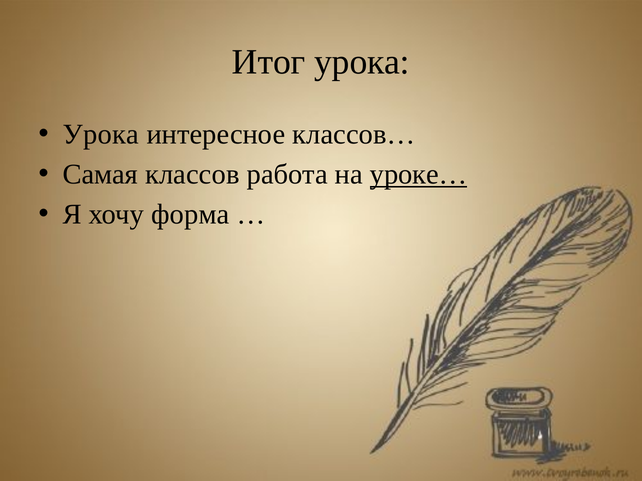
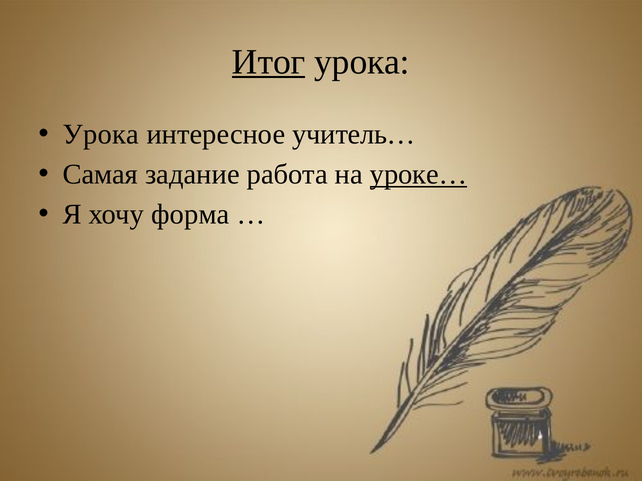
Итог underline: none -> present (269, 62)
классов…: классов… -> учитель… (354, 135)
классов: классов -> задание (192, 175)
